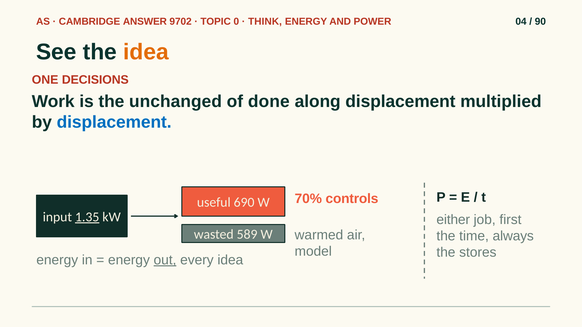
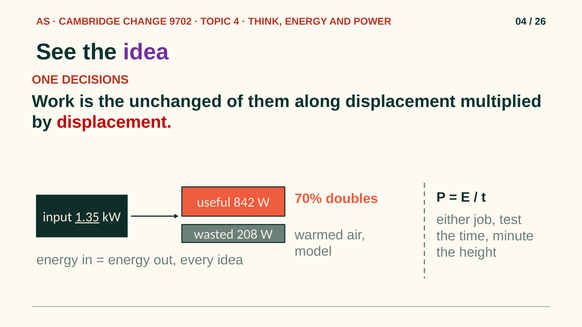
ANSWER: ANSWER -> CHANGE (145, 22)
0: 0 -> 4 (236, 22)
90: 90 -> 26 (540, 22)
idea colour: orange -> purple (146, 52)
done: done -> them (269, 102)
displacement colour: blue -> red (114, 122)
controls: controls -> doubles (352, 199)
690: 690 -> 842 (244, 203)
first: first -> test (510, 220)
589: 589 -> 208 (247, 235)
always: always -> minute (513, 236)
stores: stores -> height (478, 253)
out underline: present -> none (165, 260)
